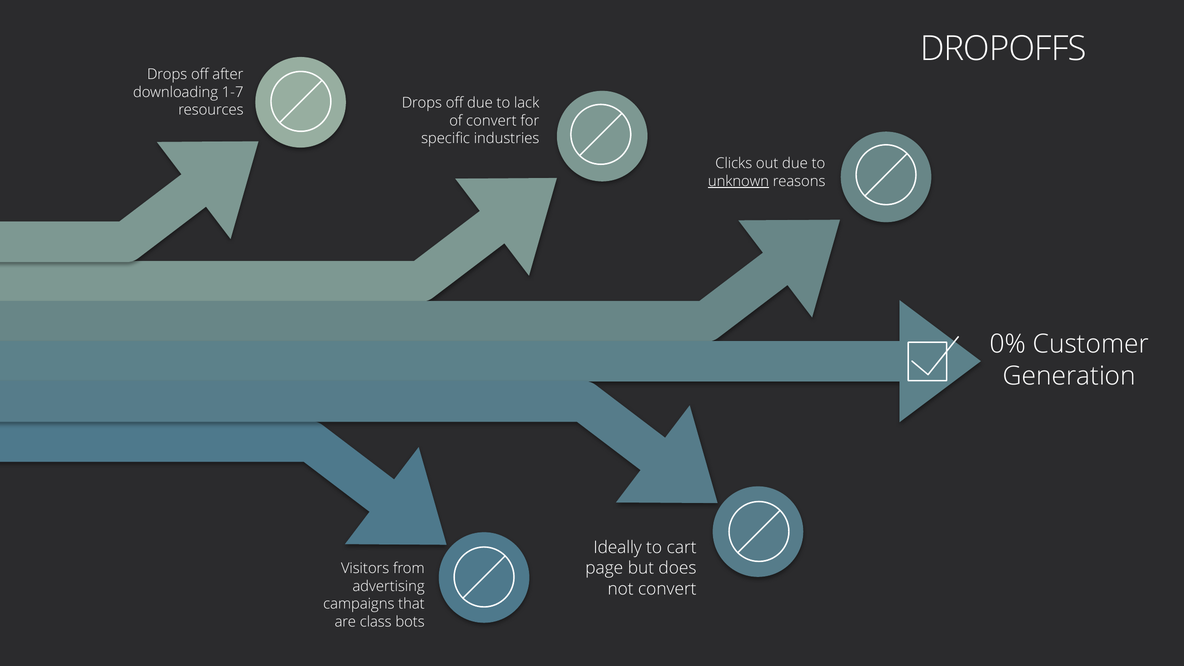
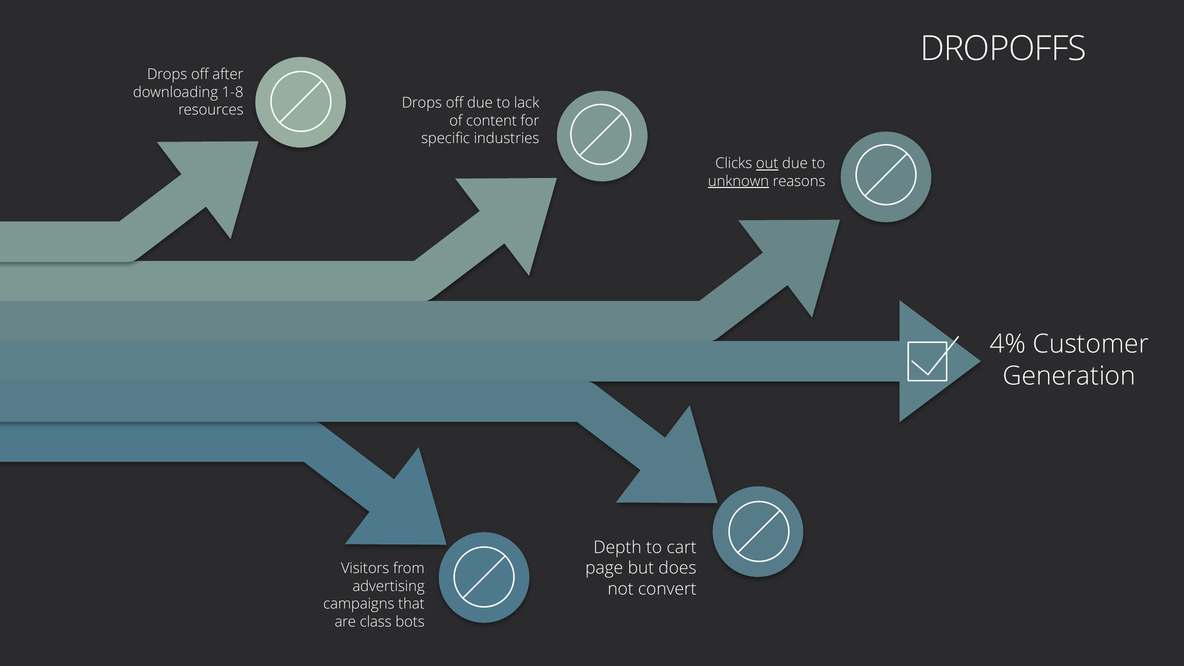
1-7: 1-7 -> 1-8 (233, 92)
of convert: convert -> content (491, 121)
out underline: none -> present (767, 163)
0%: 0% -> 4% (1008, 344)
Ideally: Ideally -> Depth (618, 547)
